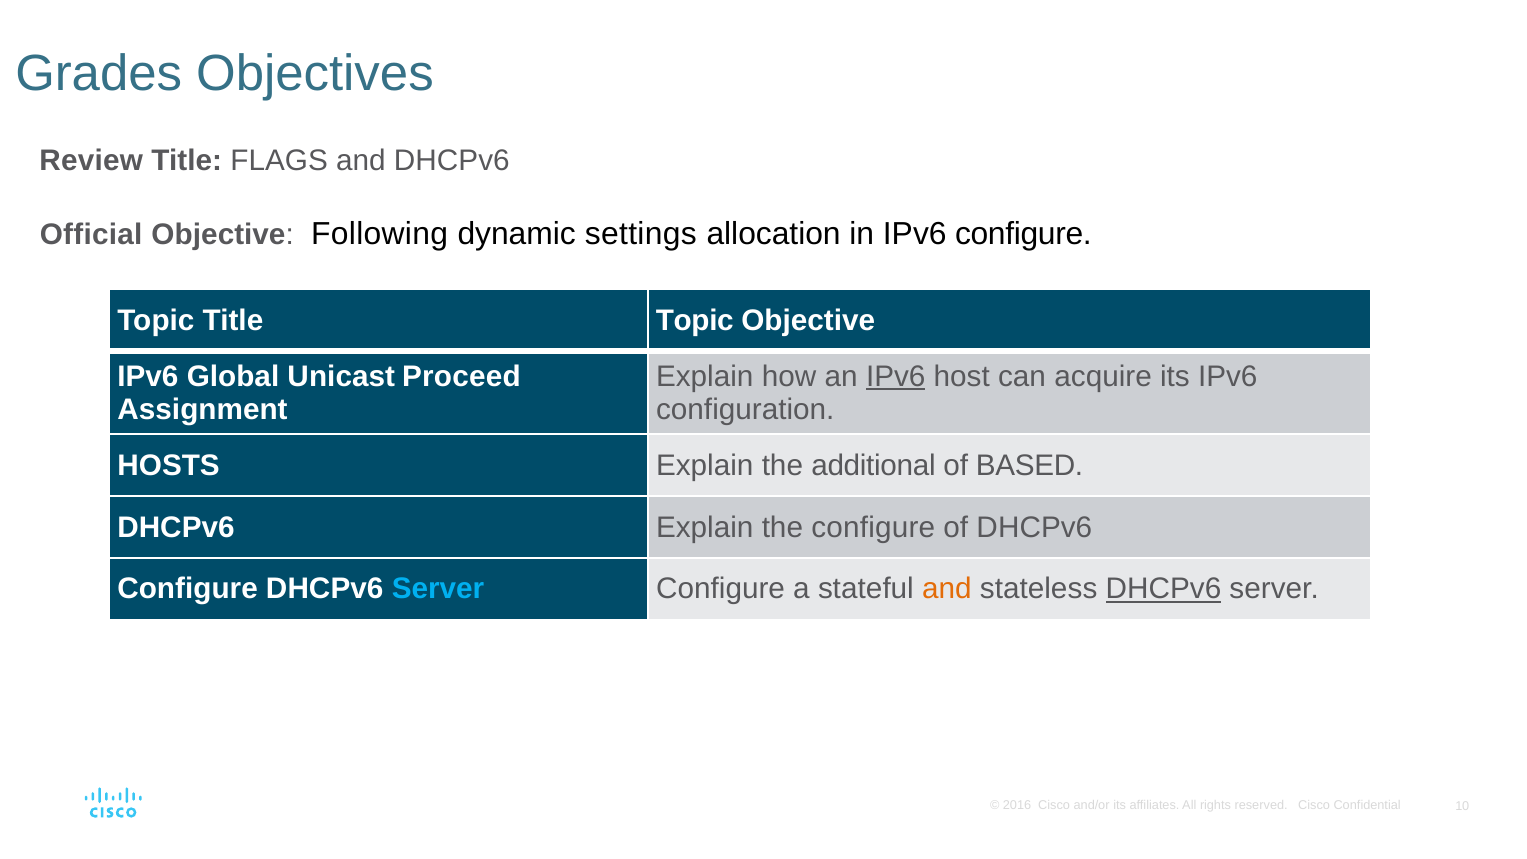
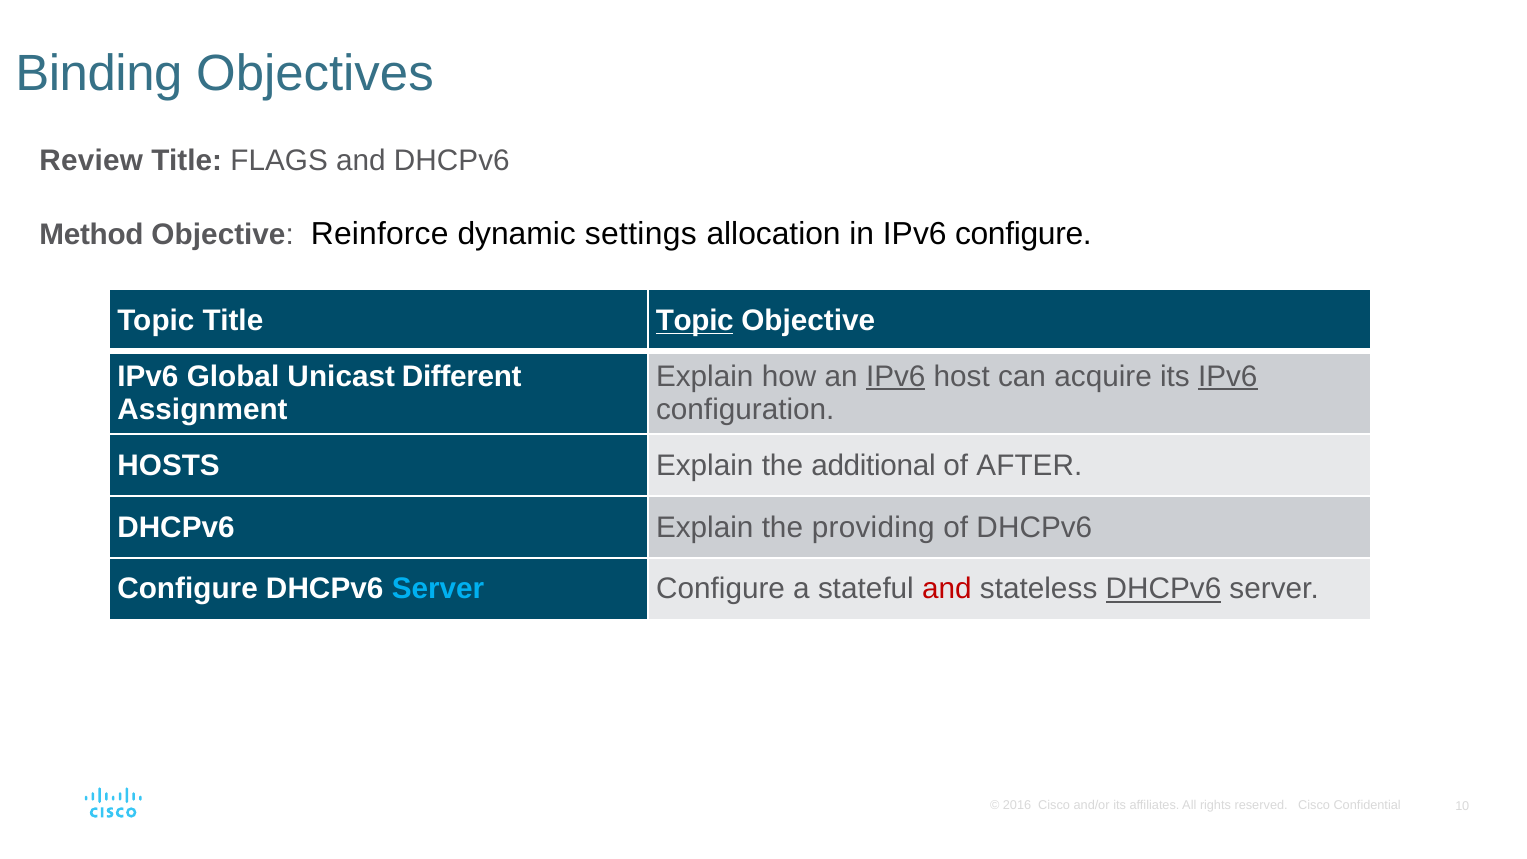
Grades: Grades -> Binding (99, 74)
Official: Official -> Method (91, 234)
Following: Following -> Reinforce (380, 234)
Topic underline: none -> present (695, 321)
Proceed: Proceed -> Different (462, 376)
IPv6 underline: none -> present (1228, 376)
BASED: BASED -> AFTER (1029, 465)
the configure: configure -> providing (873, 527)
and colour: orange -> red (947, 589)
